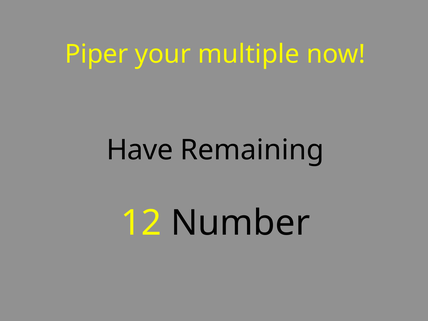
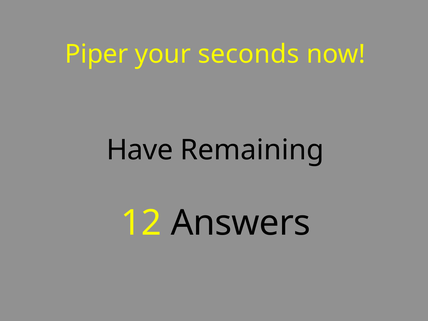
multiple: multiple -> seconds (249, 54)
Number: Number -> Answers (241, 223)
